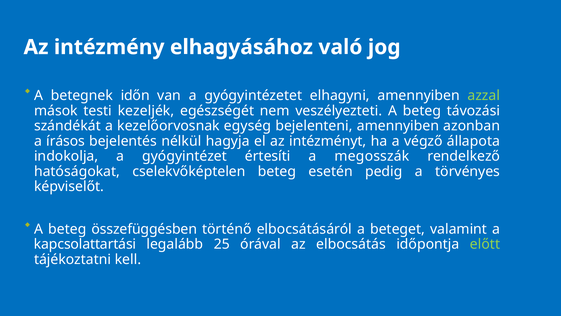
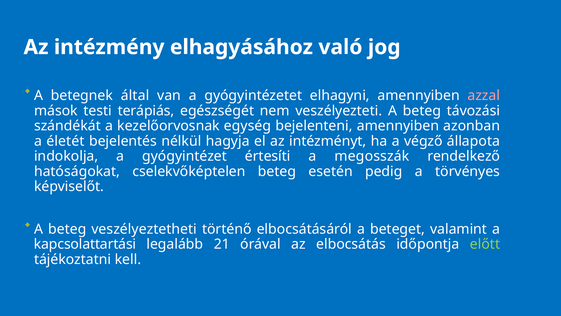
időn: időn -> által (135, 96)
azzal colour: light green -> pink (484, 96)
kezeljék: kezeljék -> terápiás (146, 111)
írásos: írásos -> életét (65, 141)
összefüggésben: összefüggésben -> veszélyeztetheti (144, 229)
25: 25 -> 21 (222, 244)
